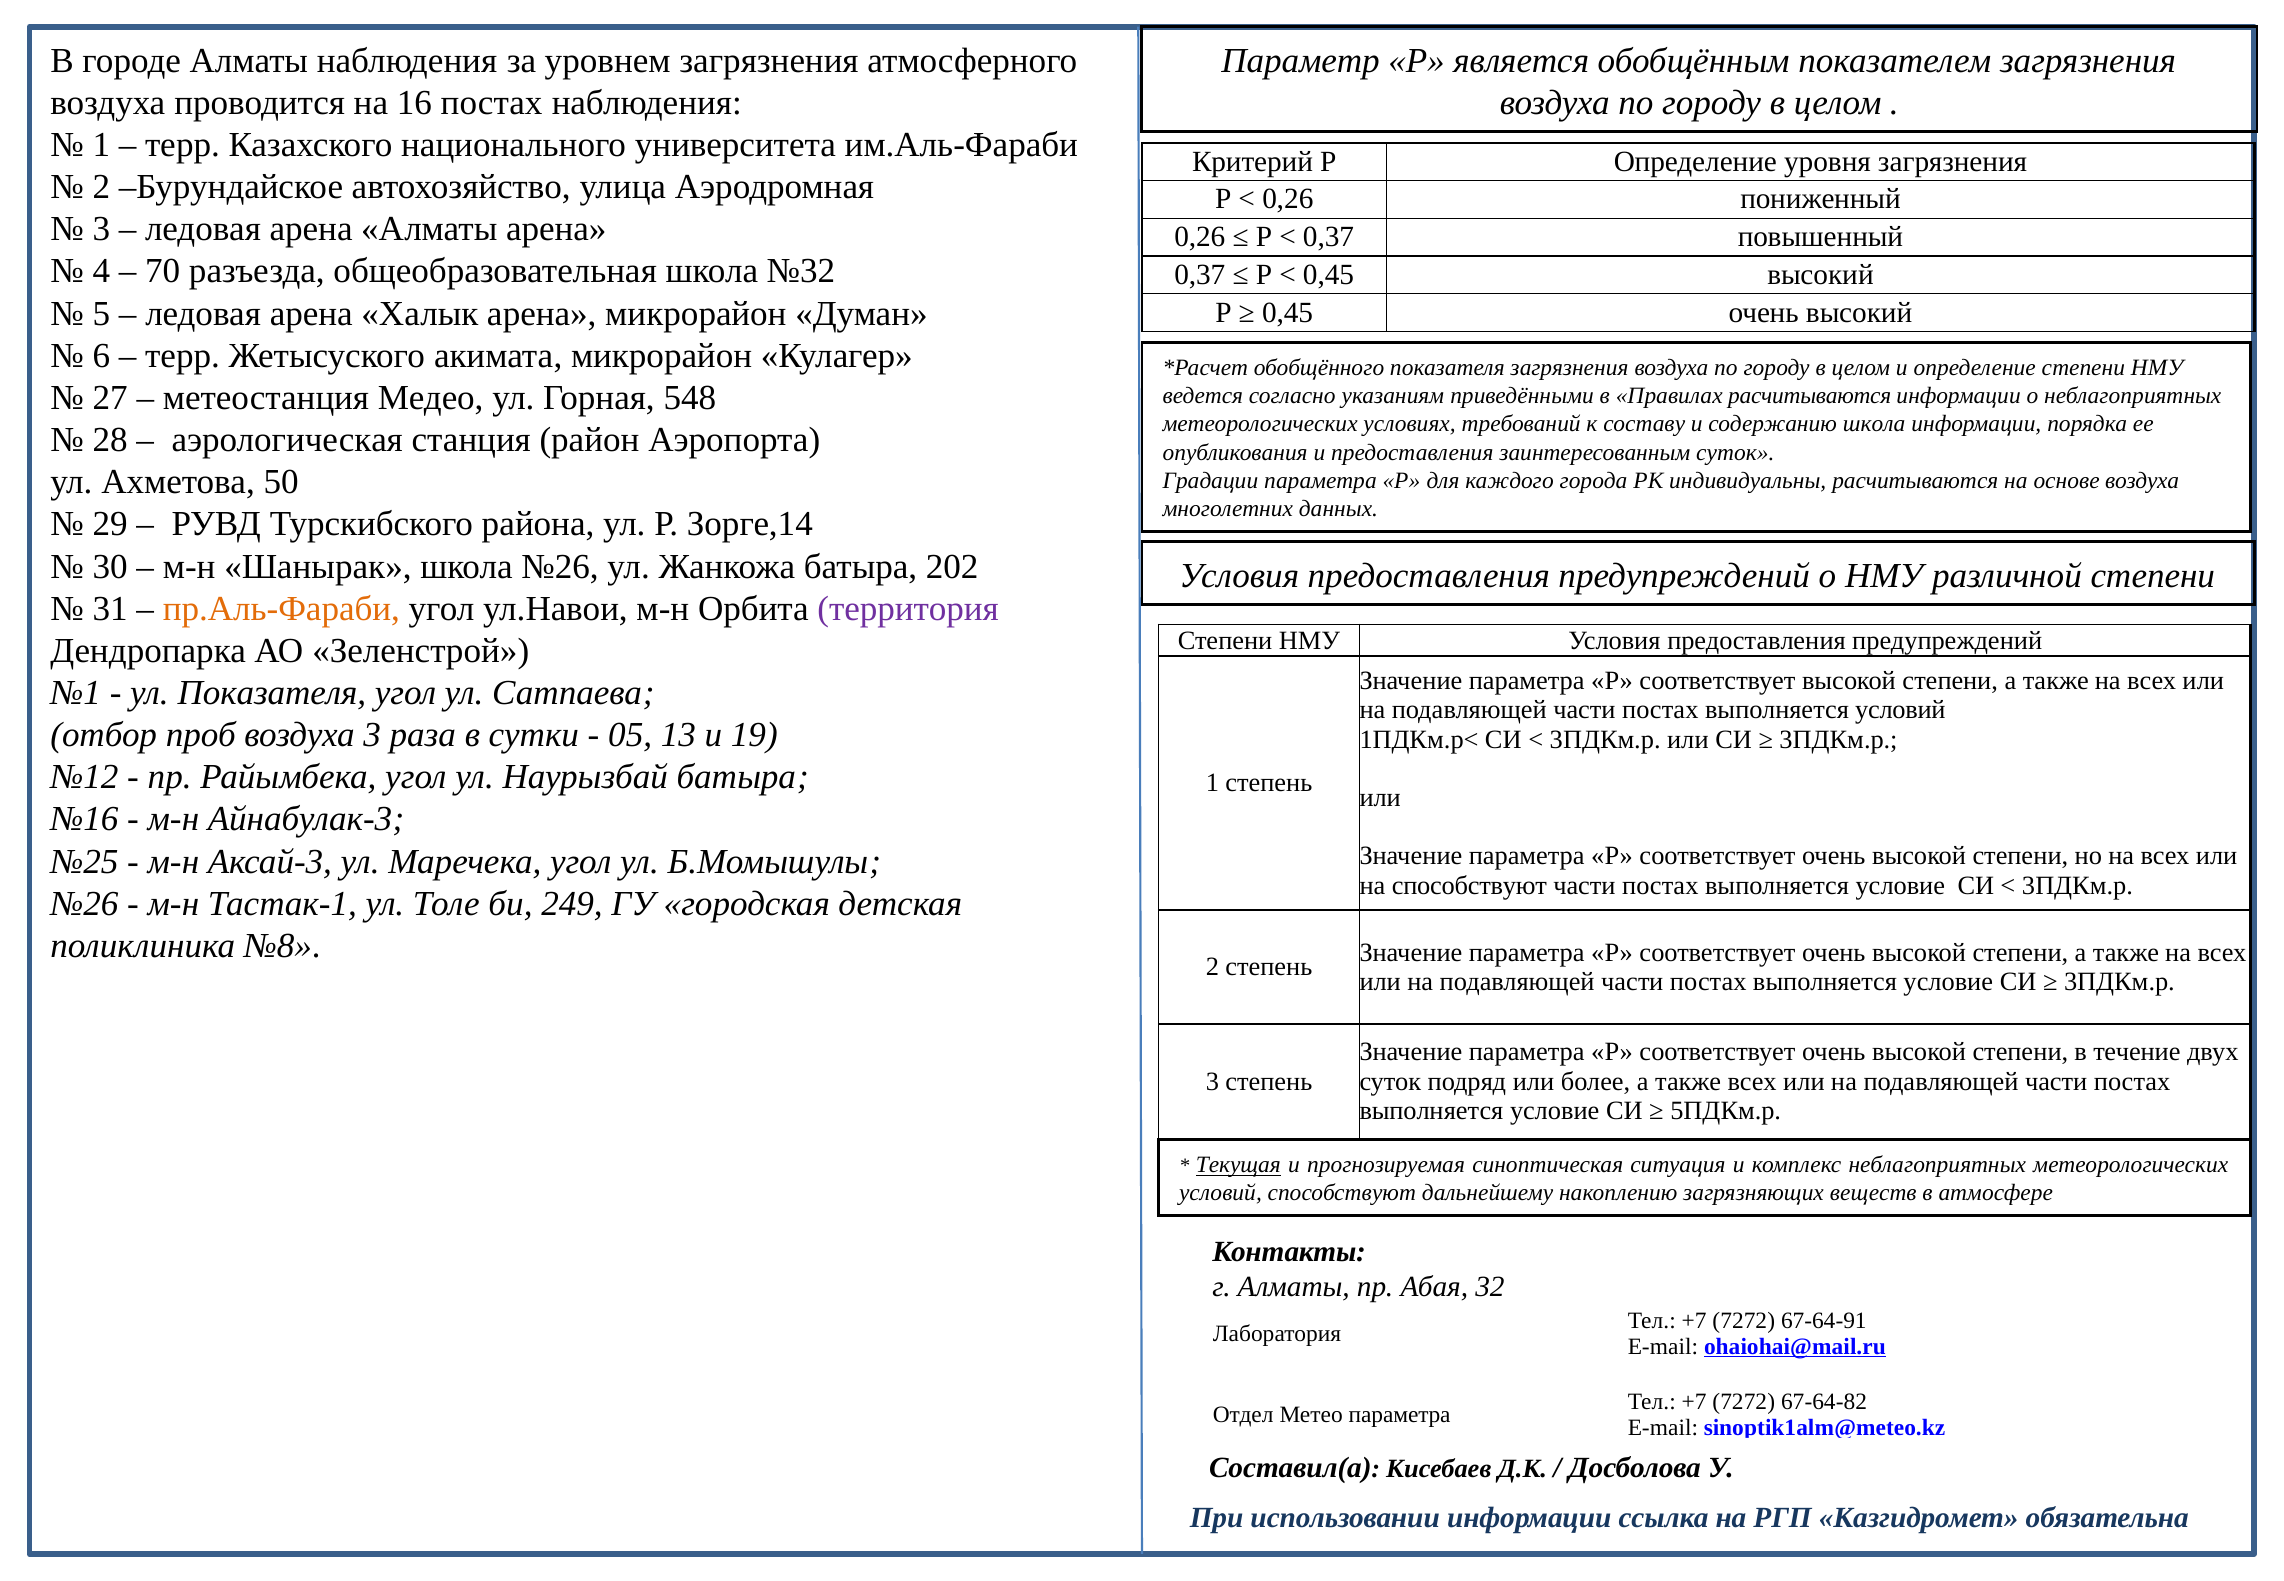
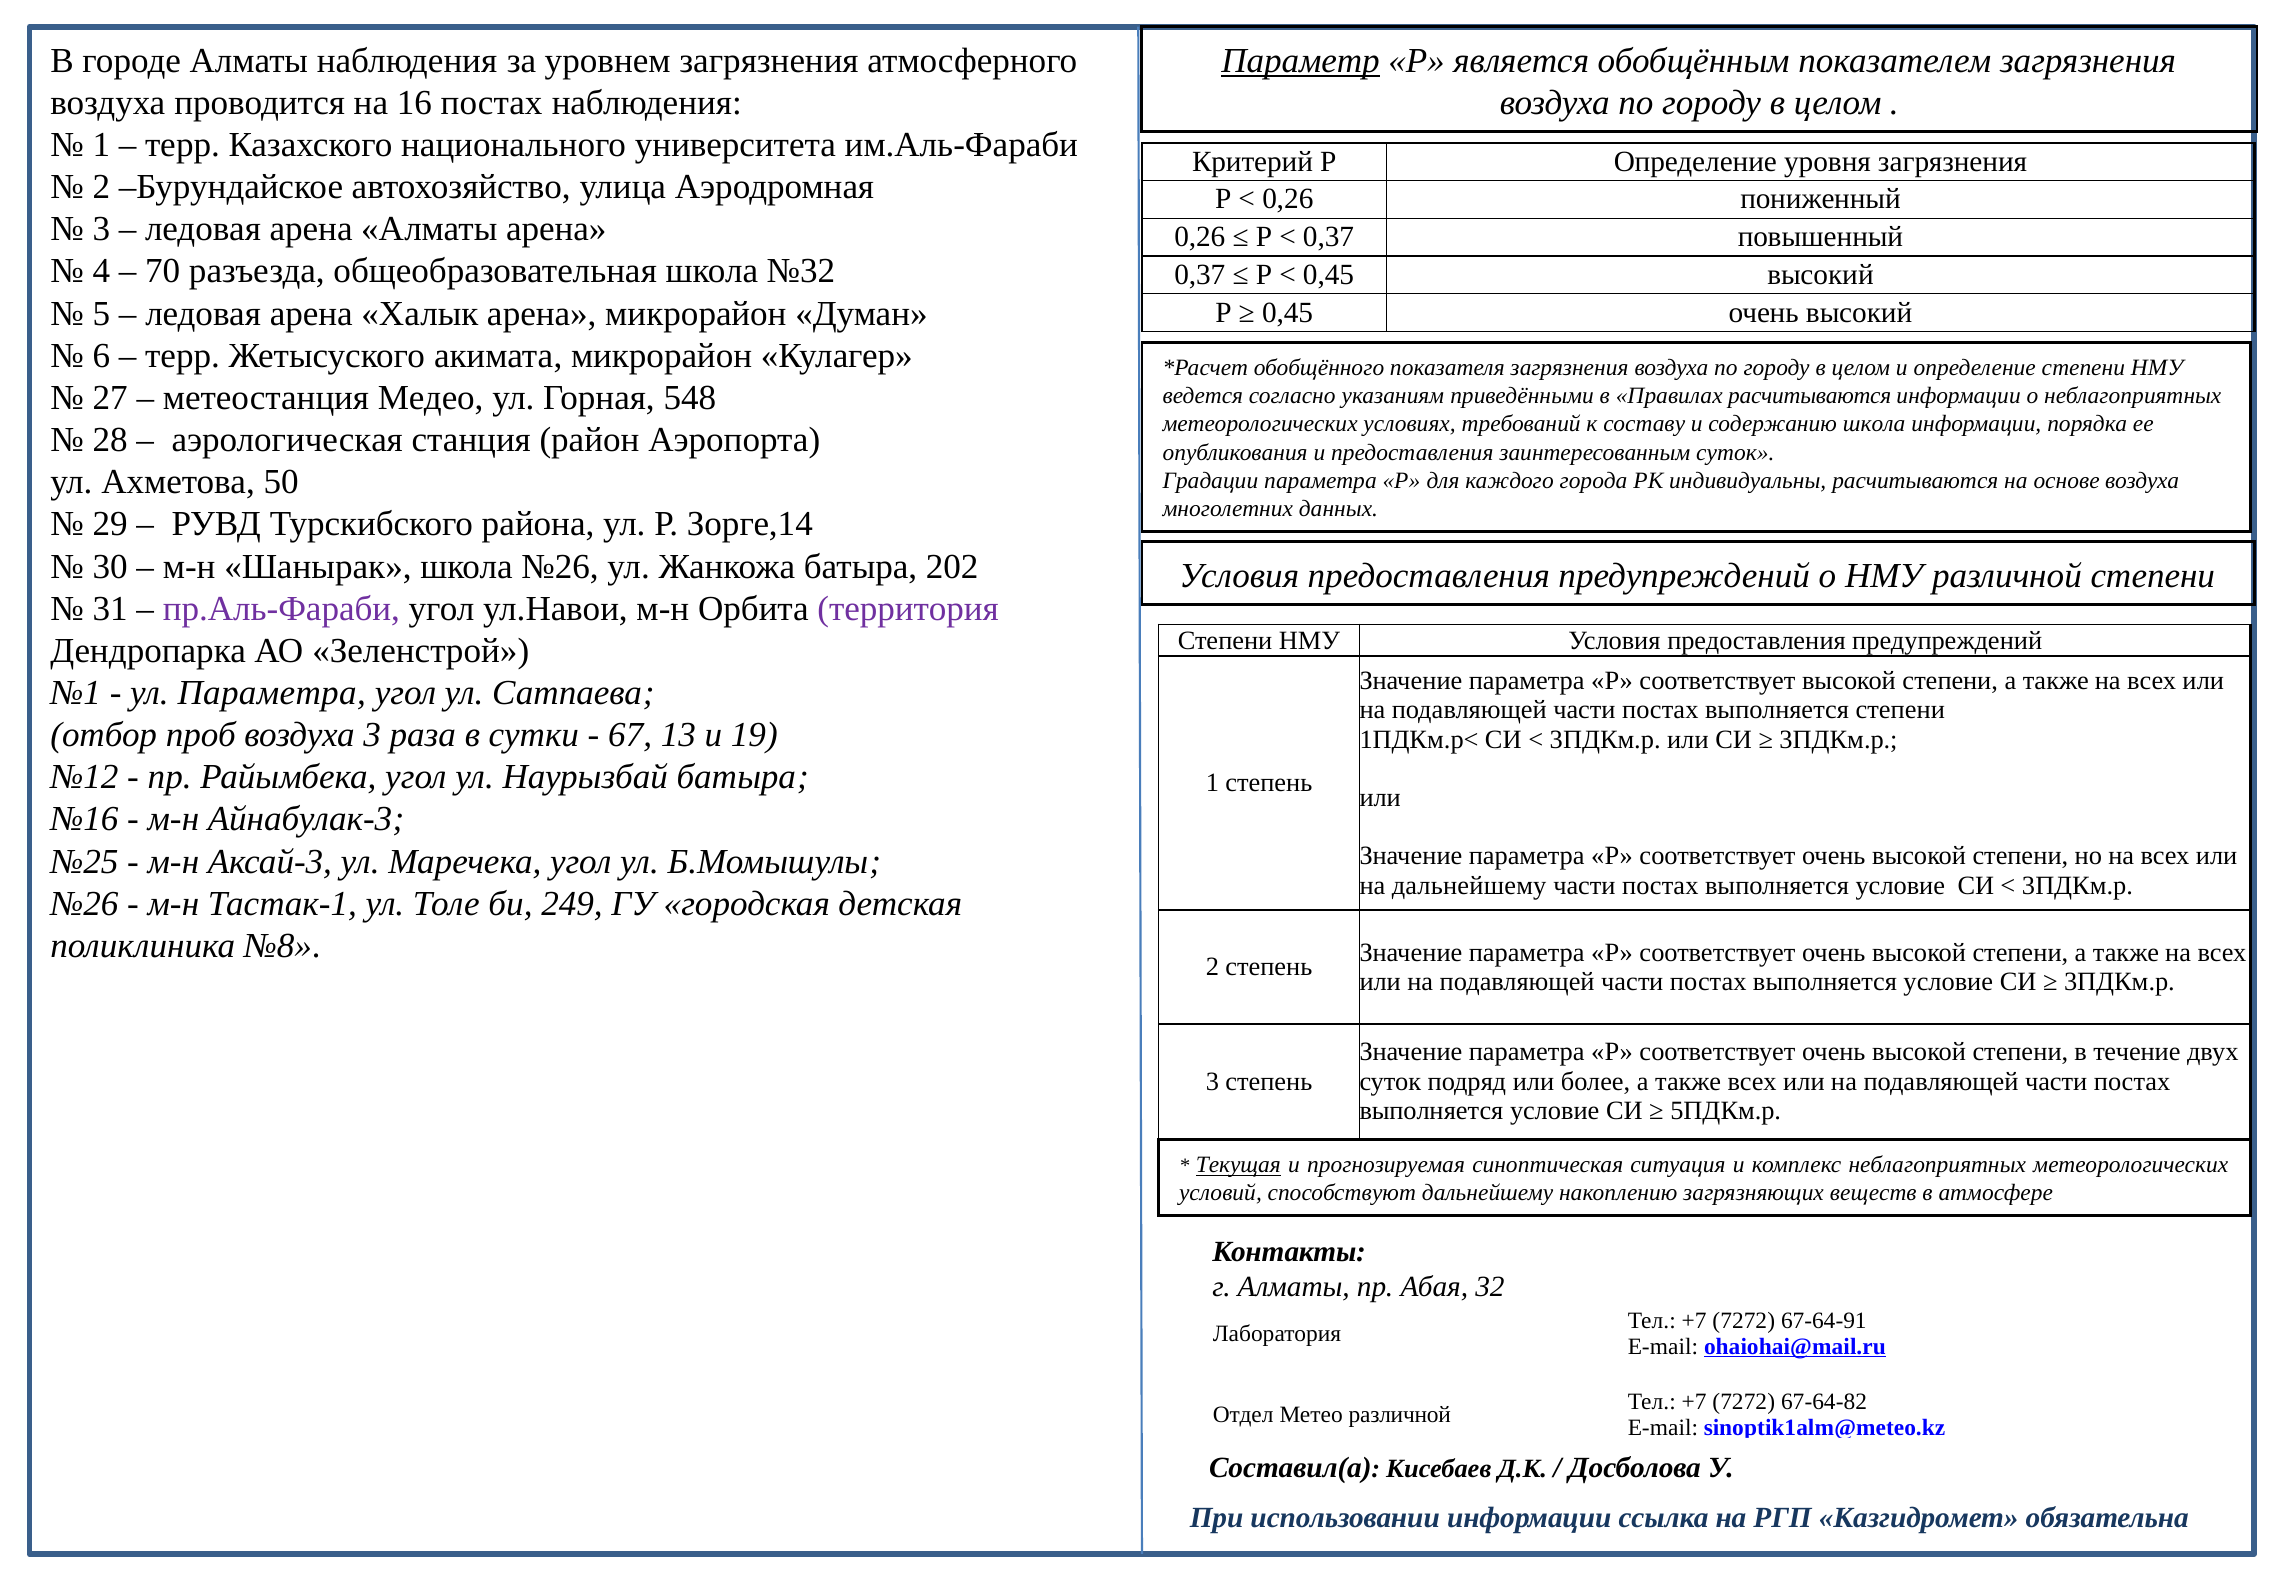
Параметр underline: none -> present (1300, 61)
пр.Аль-Фараби colour: orange -> purple (281, 609)
ул Показателя: Показателя -> Параметра (272, 693)
выполняется условий: условий -> степени (1900, 710)
05: 05 -> 67 (630, 735)
на способствуют: способствуют -> дальнейшему (1469, 886)
Метео параметра: параметра -> различной (1400, 1415)
